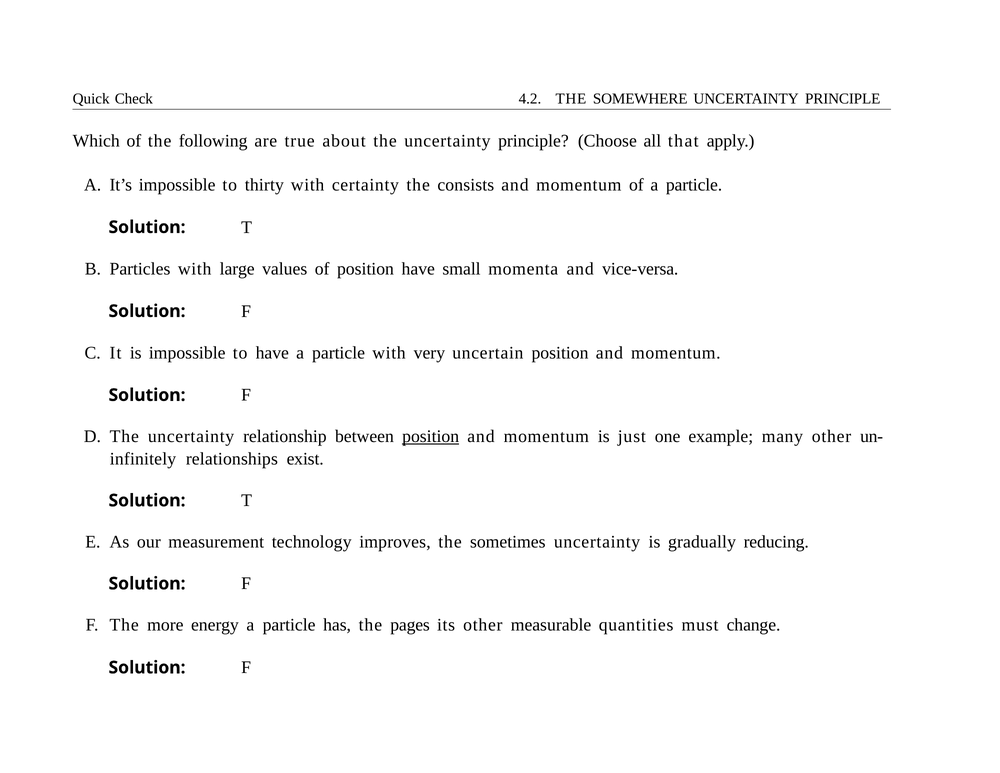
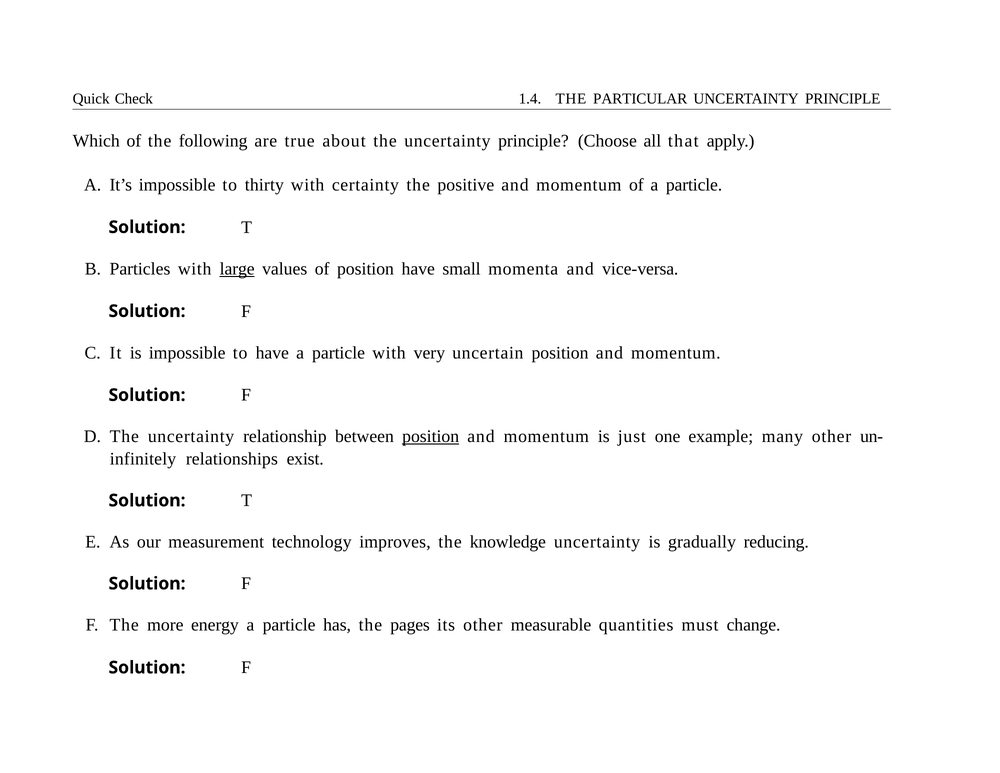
4.2: 4.2 -> 1.4 (530, 99)
SOMEWHERE: SOMEWHERE -> PARTICULAR (640, 99)
consists: consists -> positive (466, 185)
large underline: none -> present (237, 269)
sometimes: sometimes -> knowledge (508, 542)
